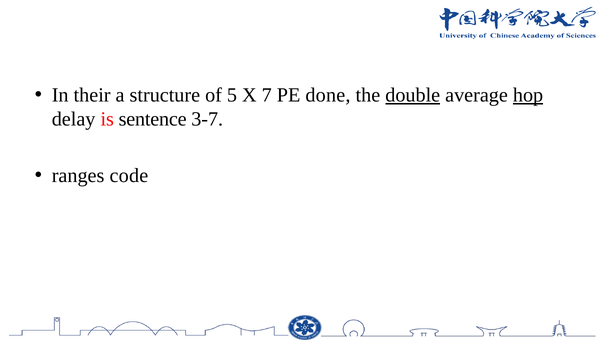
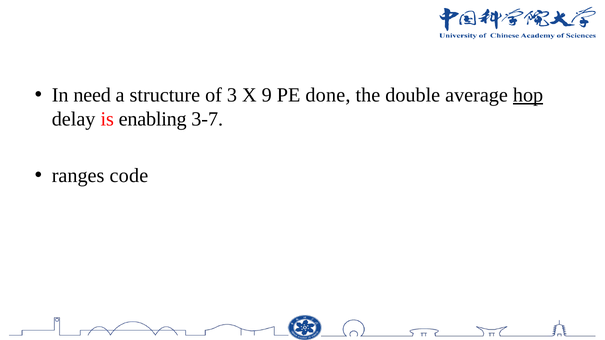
their: their -> need (92, 95)
5: 5 -> 3 (232, 95)
7: 7 -> 9 (267, 95)
double underline: present -> none (413, 95)
sentence: sentence -> enabling (153, 119)
